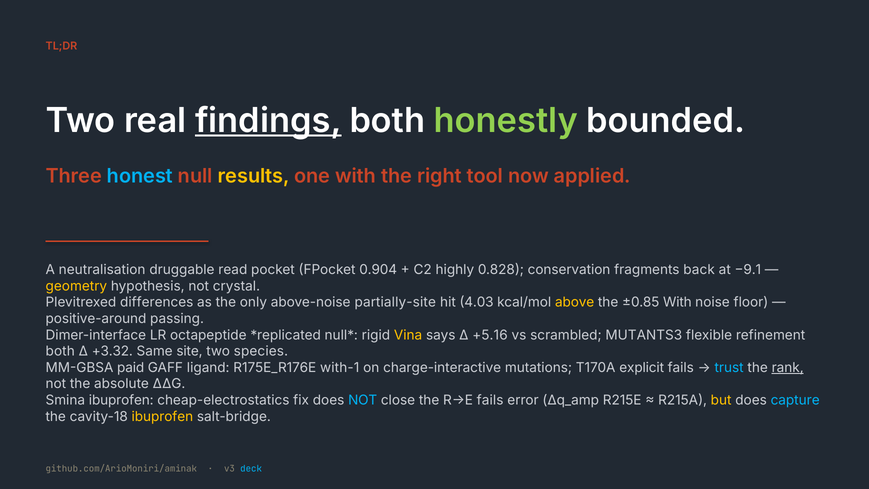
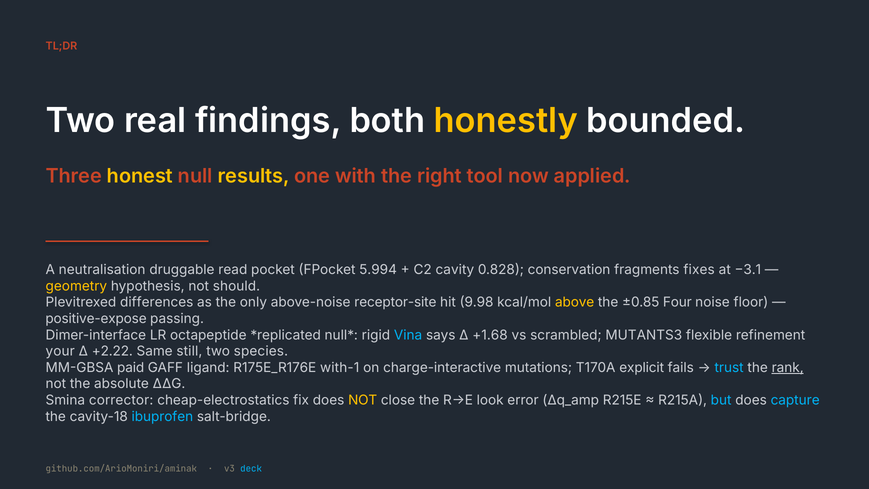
findings underline: present -> none (268, 121)
honestly colour: light green -> yellow (506, 121)
honest colour: light blue -> yellow (140, 176)
0.904: 0.904 -> 5.994 (378, 270)
highly: highly -> cavity (455, 270)
back: back -> fixes (699, 270)
−9.1: −9.1 -> −3.1 (748, 270)
crystal: crystal -> should (236, 286)
partially-site: partially-site -> receptor-site (395, 302)
4.03: 4.03 -> 9.98 (477, 302)
±0.85 With: With -> Four (677, 302)
positive-around: positive-around -> positive-expose (96, 319)
Vina colour: yellow -> light blue (408, 335)
+5.16: +5.16 -> +1.68 (490, 335)
both: both -> your (60, 351)
+3.32: +3.32 -> +2.22 (112, 351)
site: site -> still (189, 351)
Smina ibuprofen: ibuprofen -> corrector (121, 400)
NOT colour: light blue -> yellow (363, 400)
R→E fails: fails -> look (490, 400)
but colour: yellow -> light blue (721, 400)
ibuprofen colour: yellow -> light blue (162, 416)
